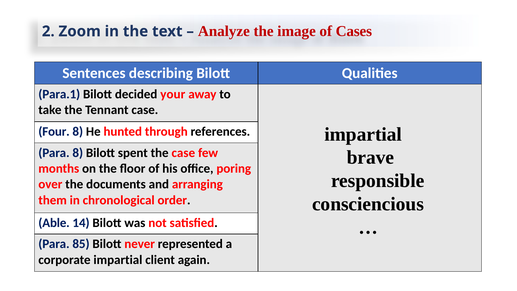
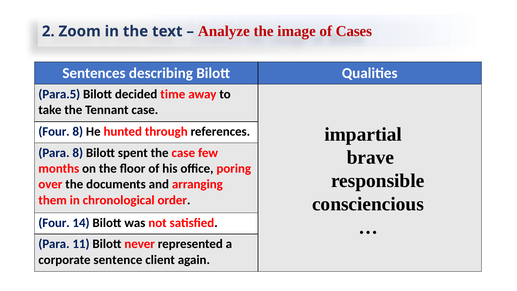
Para.1: Para.1 -> Para.5 (59, 94)
your: your -> time (173, 94)
Able: Able -> Four (54, 223)
85: 85 -> 11 (81, 244)
corporate impartial: impartial -> sentence (118, 260)
